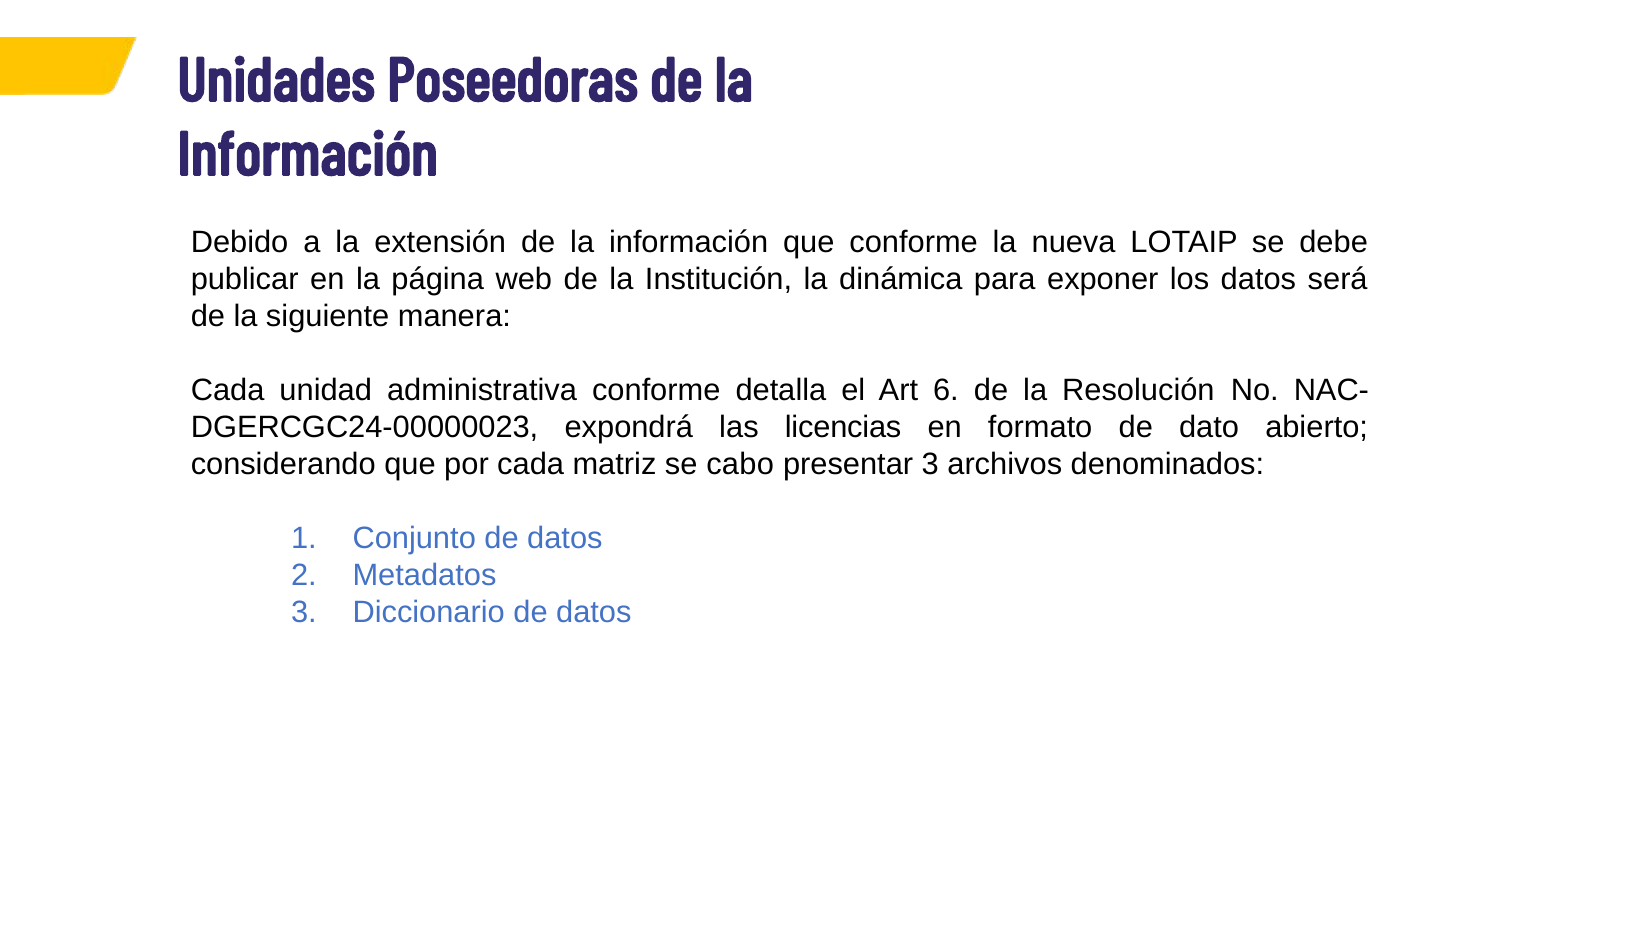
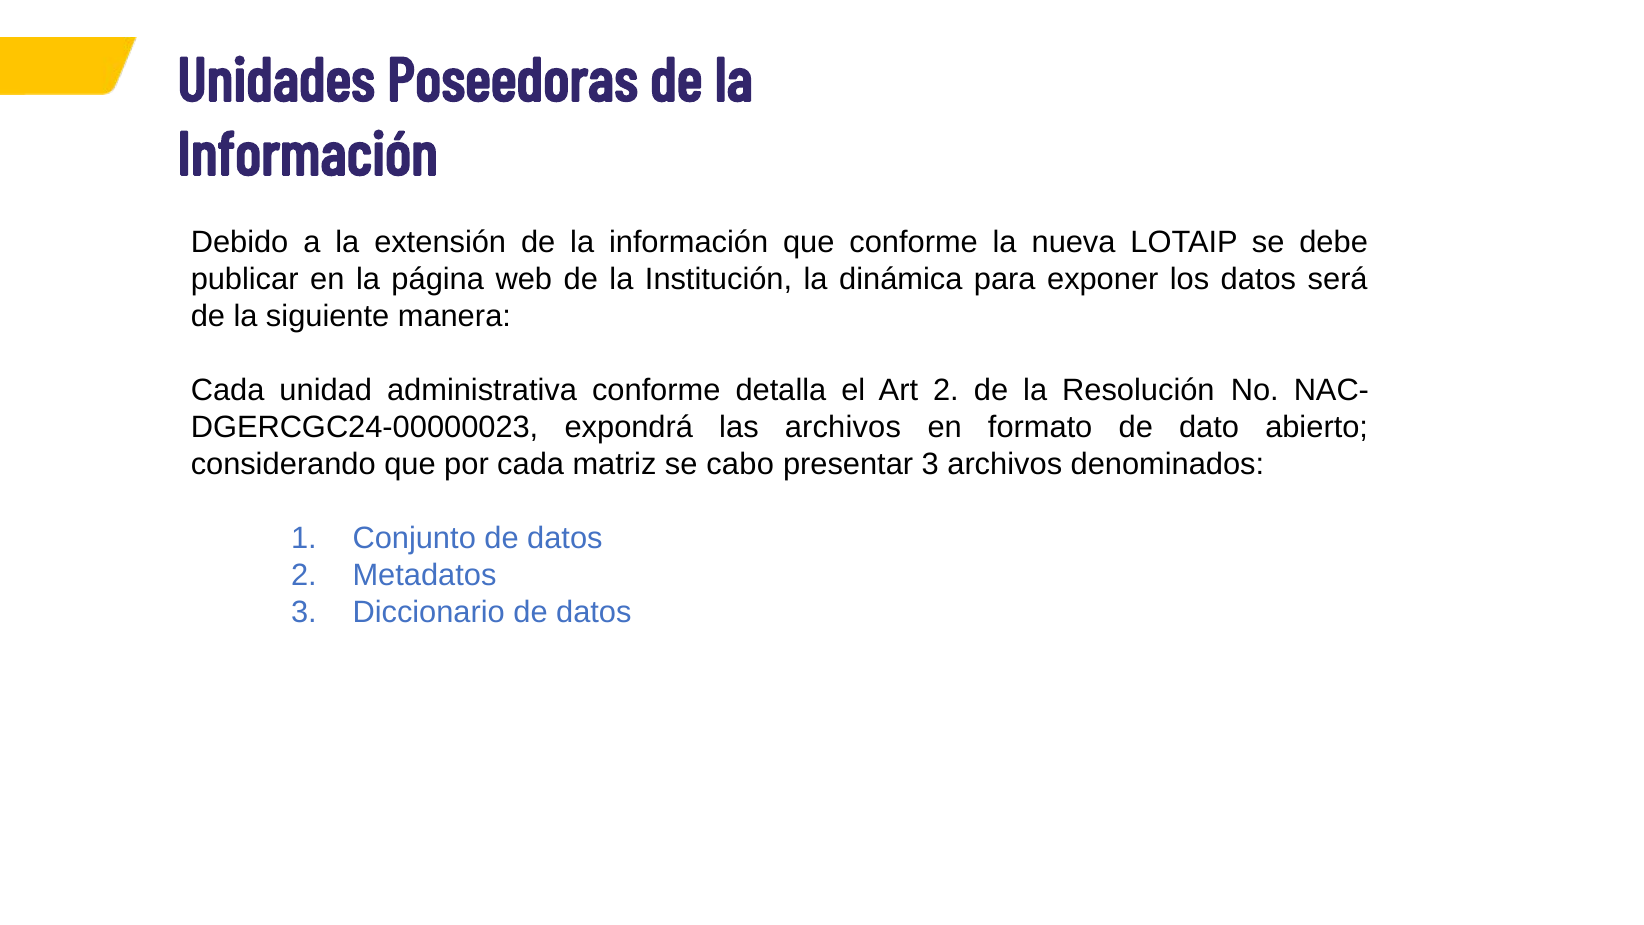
Art 6: 6 -> 2 (946, 391)
las licencias: licencias -> archivos (843, 427)
